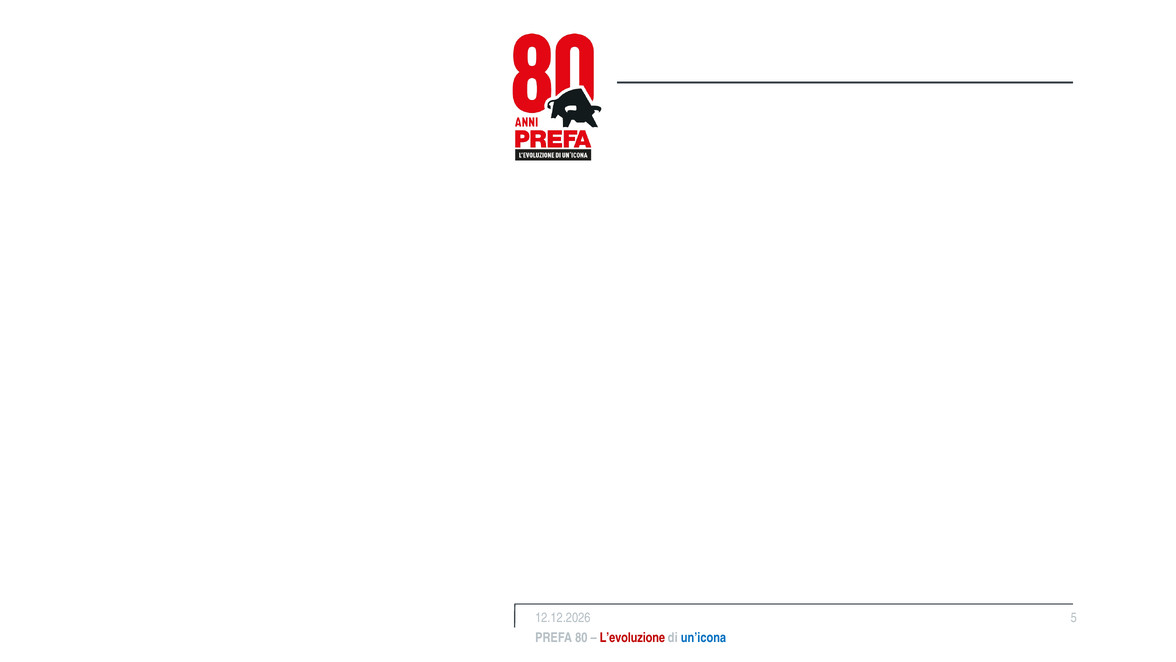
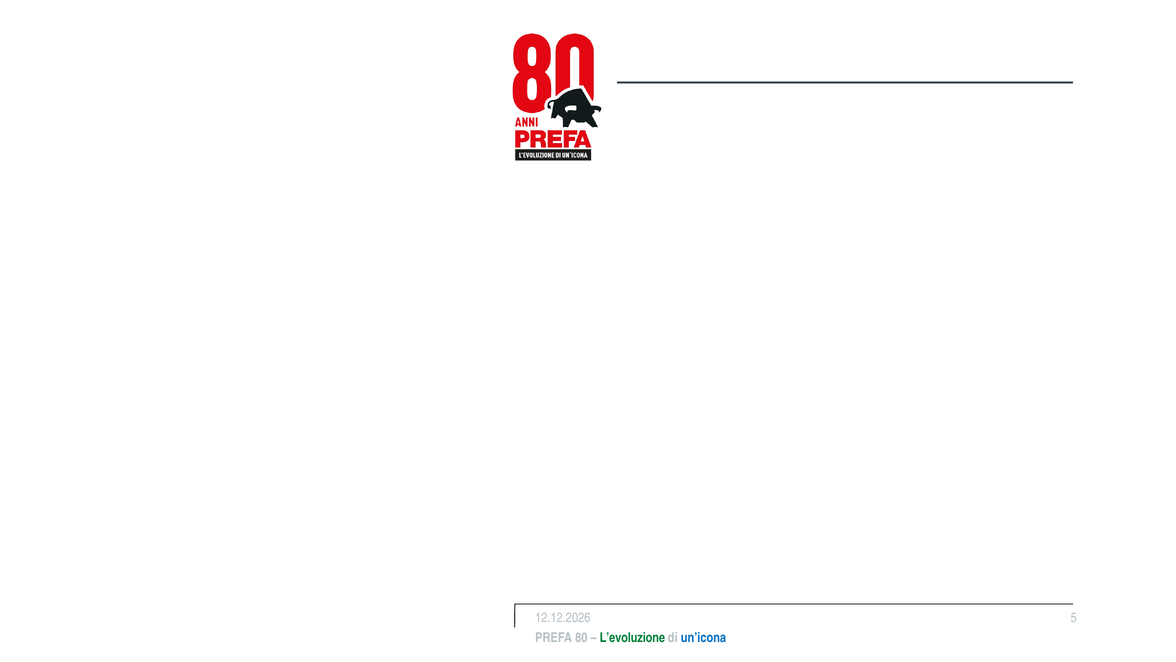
L’evoluzione colour: red -> green (632, 637)
